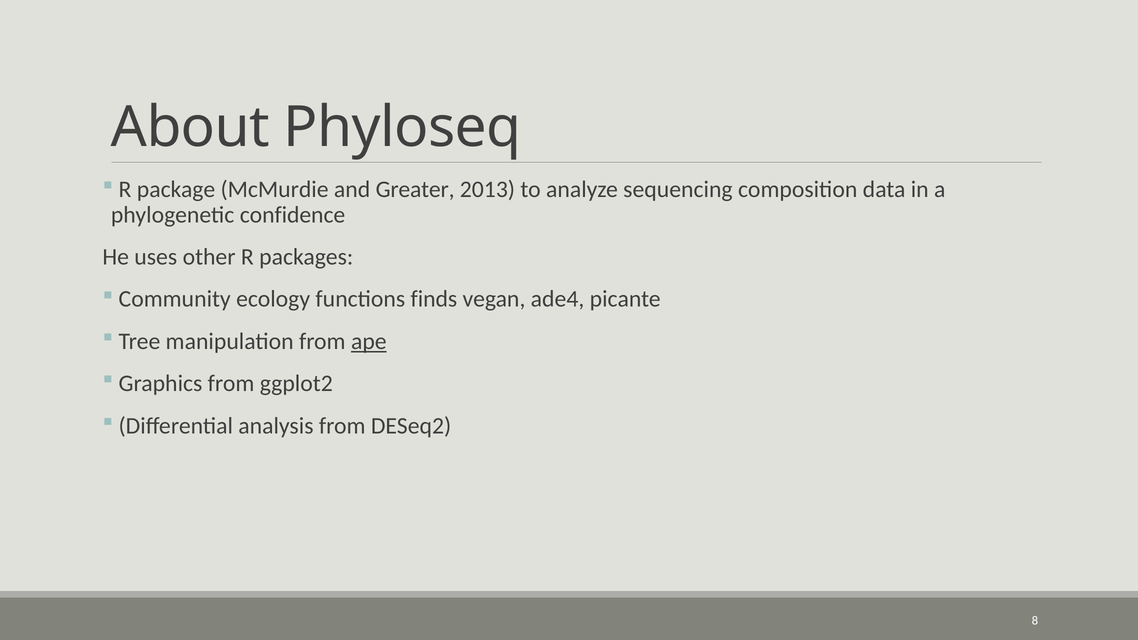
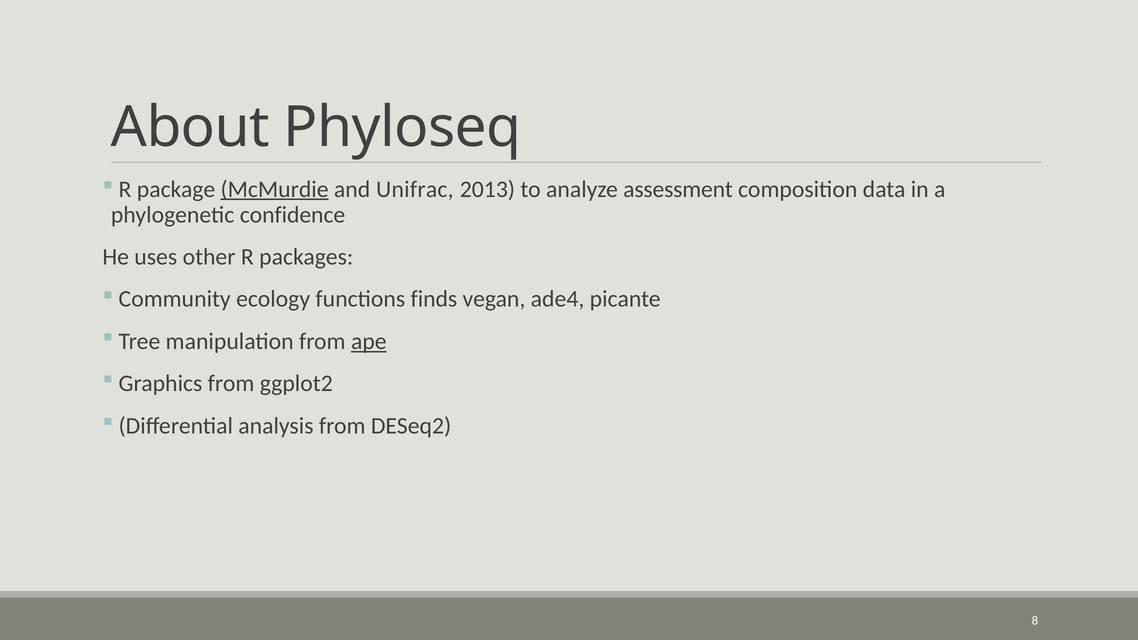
McMurdie underline: none -> present (275, 189)
Greater: Greater -> Unifrac (415, 189)
sequencing: sequencing -> assessment (678, 189)
